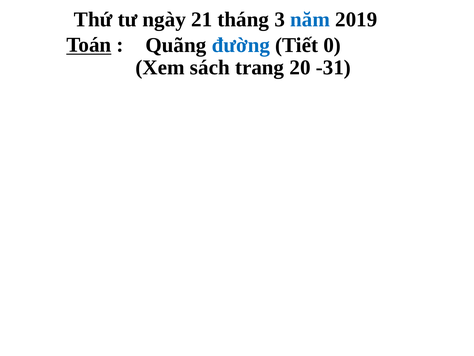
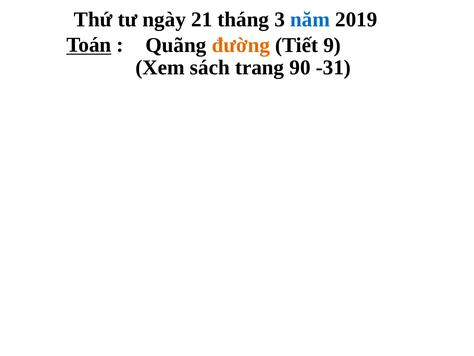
đường colour: blue -> orange (241, 45)
0: 0 -> 9 (332, 45)
20: 20 -> 90 (300, 67)
